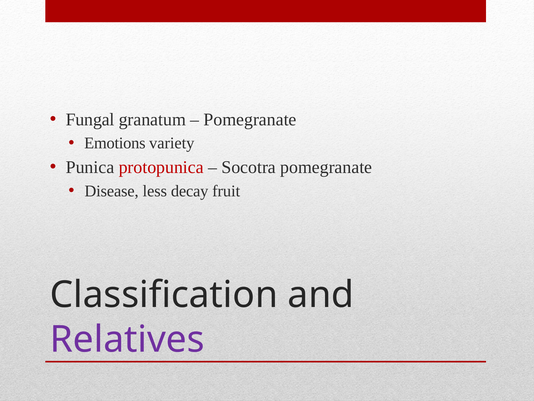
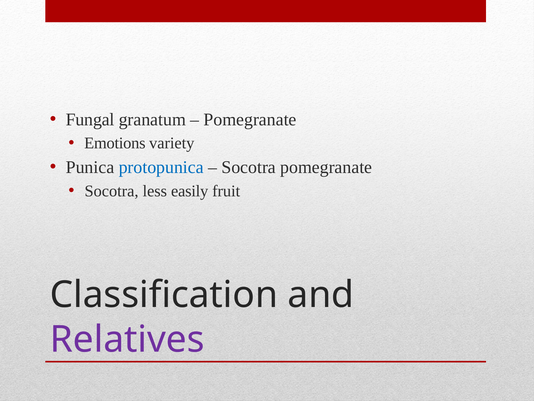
protopunica colour: red -> blue (161, 167)
Disease: Disease -> Socotra (112, 191)
decay: decay -> easily (190, 191)
